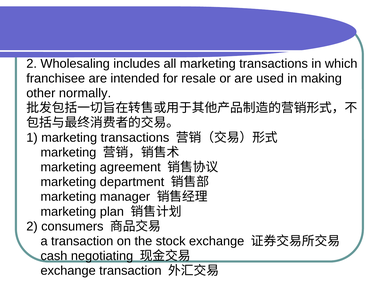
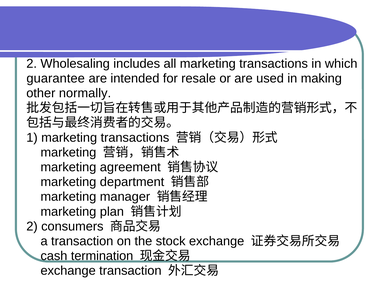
franchisee: franchisee -> guarantee (56, 78)
negotiating: negotiating -> termination (102, 255)
